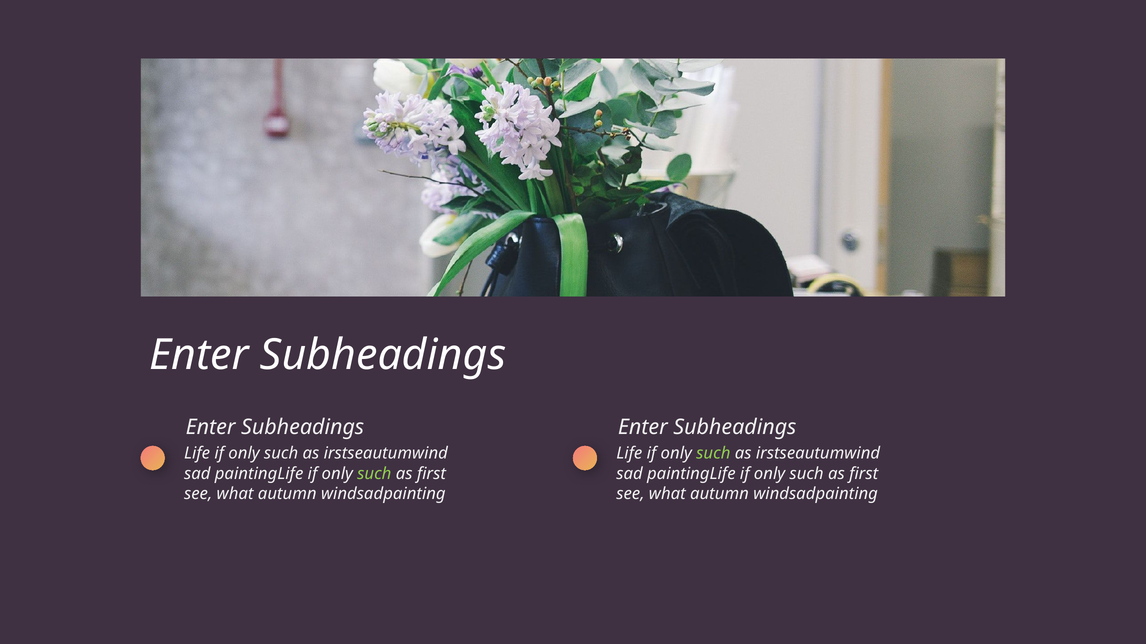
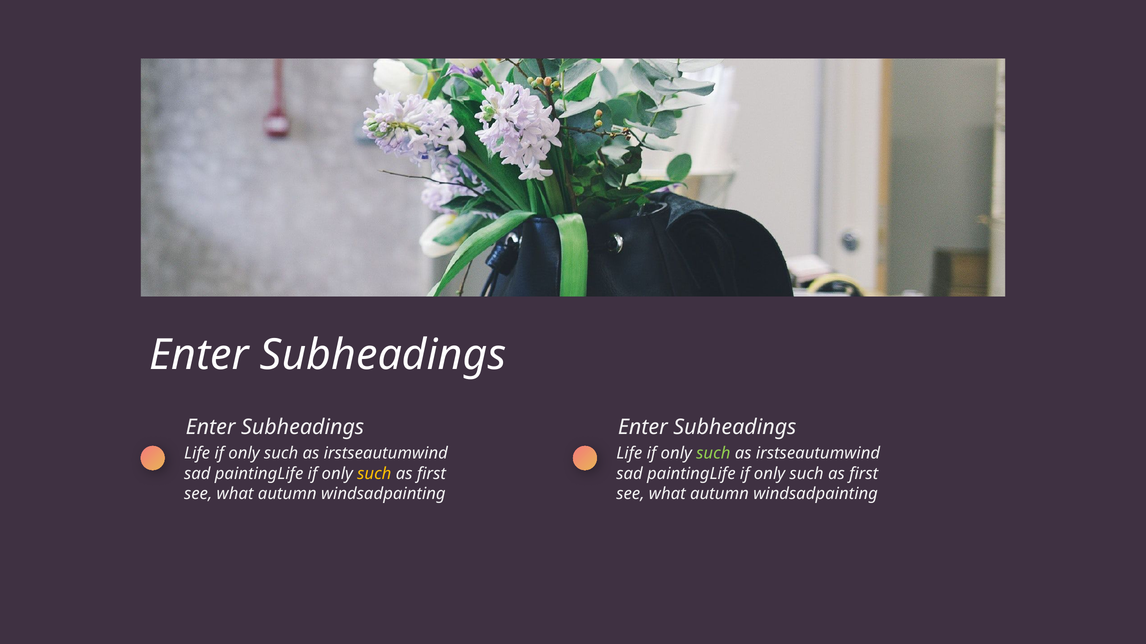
such colour: light green -> yellow (374, 474)
